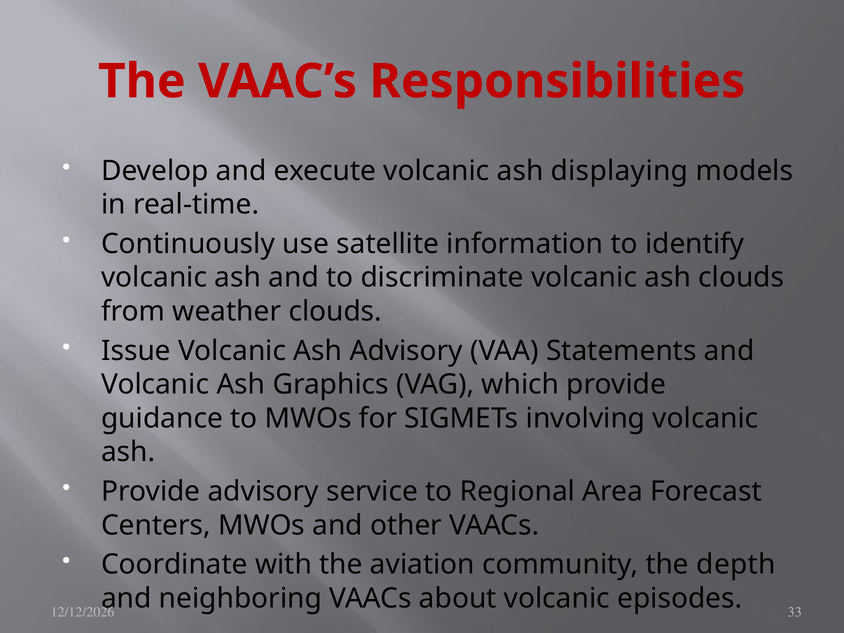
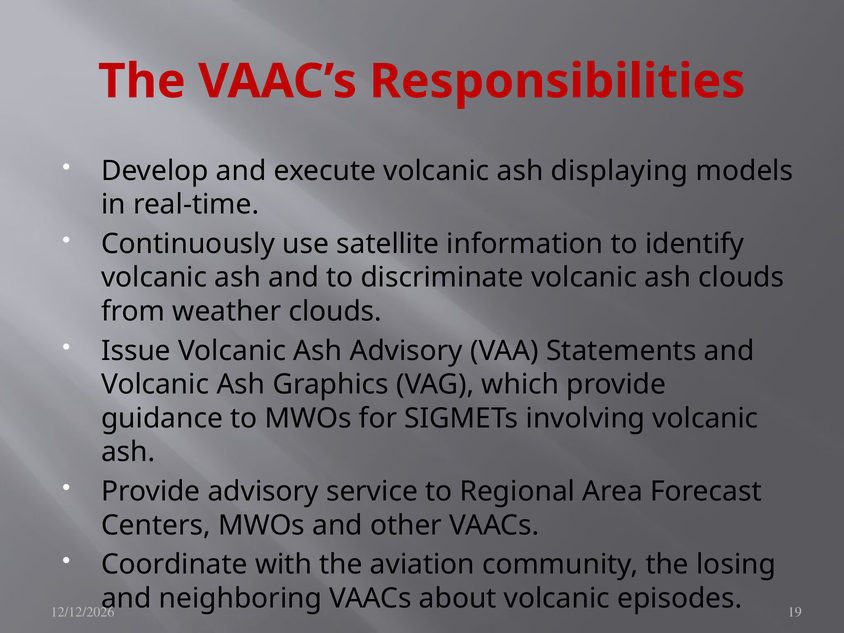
depth: depth -> losing (736, 565)
33: 33 -> 19 (795, 612)
